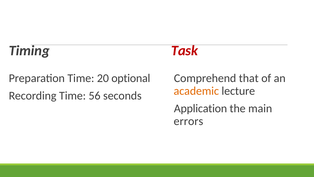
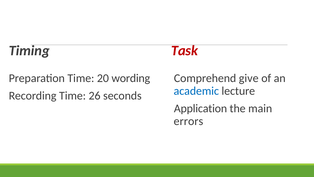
optional: optional -> wording (131, 78)
that: that -> give (249, 78)
academic colour: orange -> blue (196, 91)
56: 56 -> 26 (95, 95)
